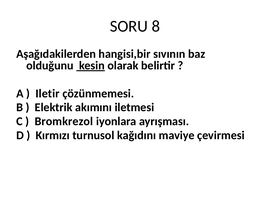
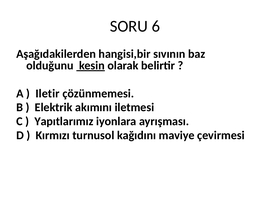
8: 8 -> 6 (156, 26)
Bromkrezol: Bromkrezol -> Yapıtlarımız (64, 121)
